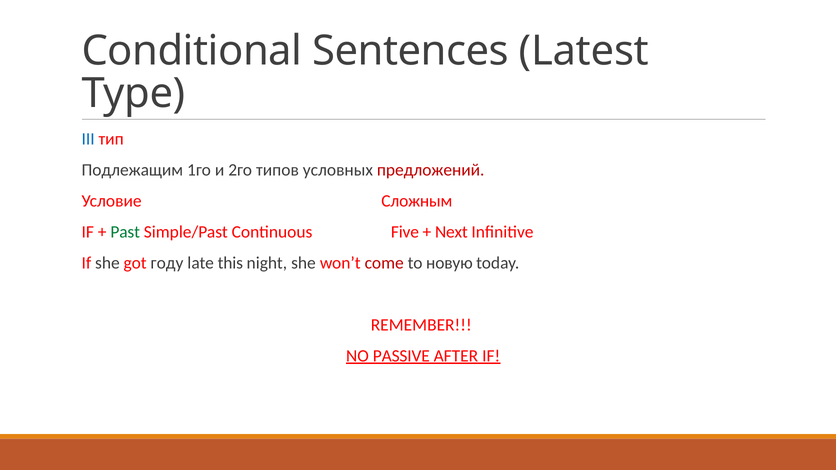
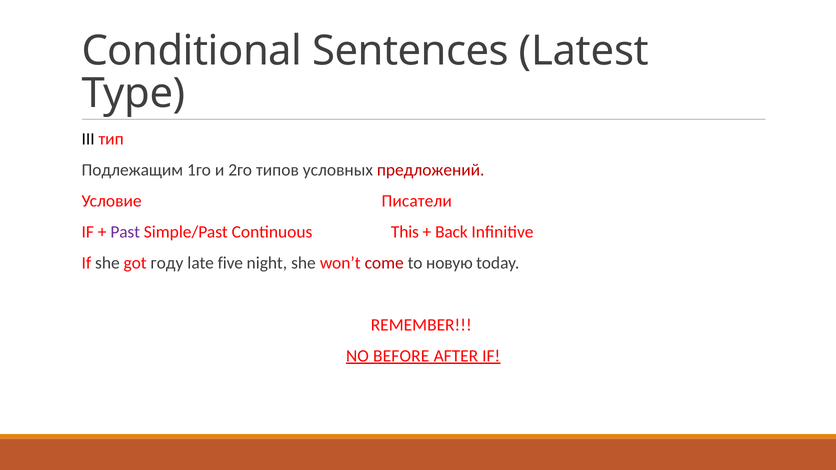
III colour: blue -> black (88, 139)
Сложным: Сложным -> Писатели (417, 201)
Past colour: green -> purple (125, 232)
Five: Five -> This (405, 232)
Next: Next -> Back (451, 232)
this: this -> five (230, 263)
PASSIVE: PASSIVE -> BEFORE (401, 356)
